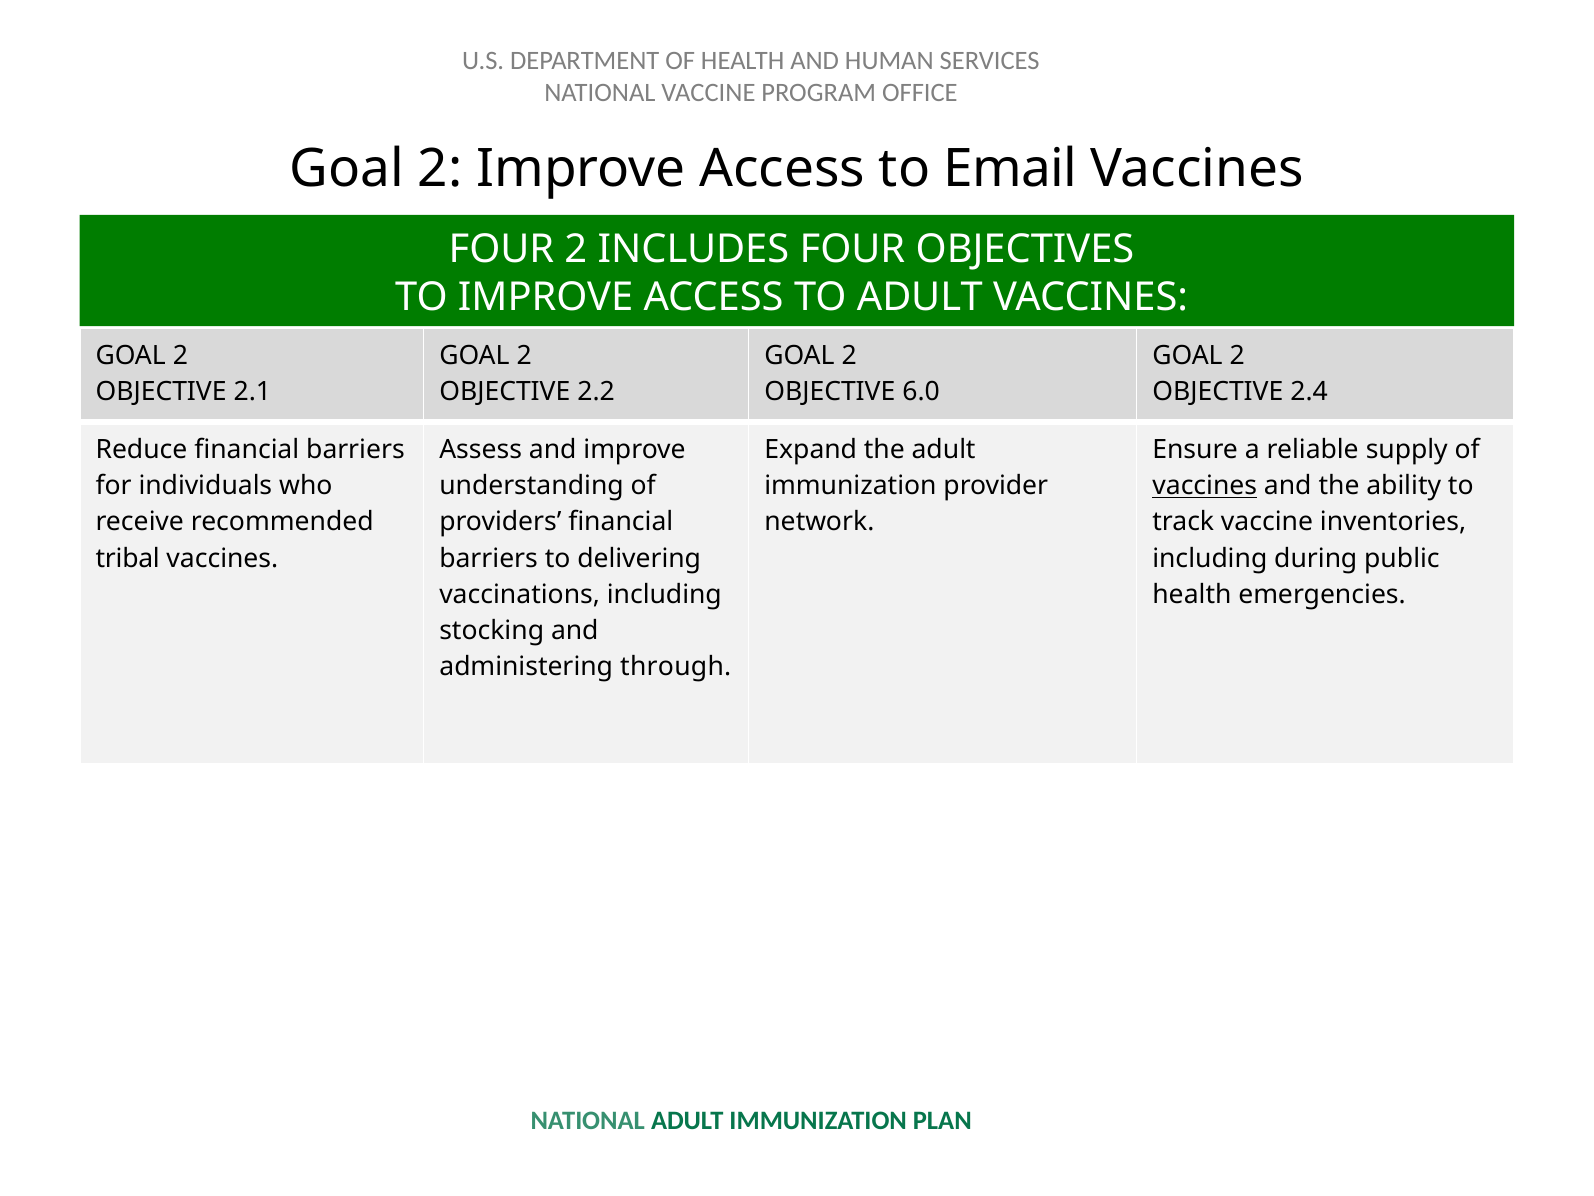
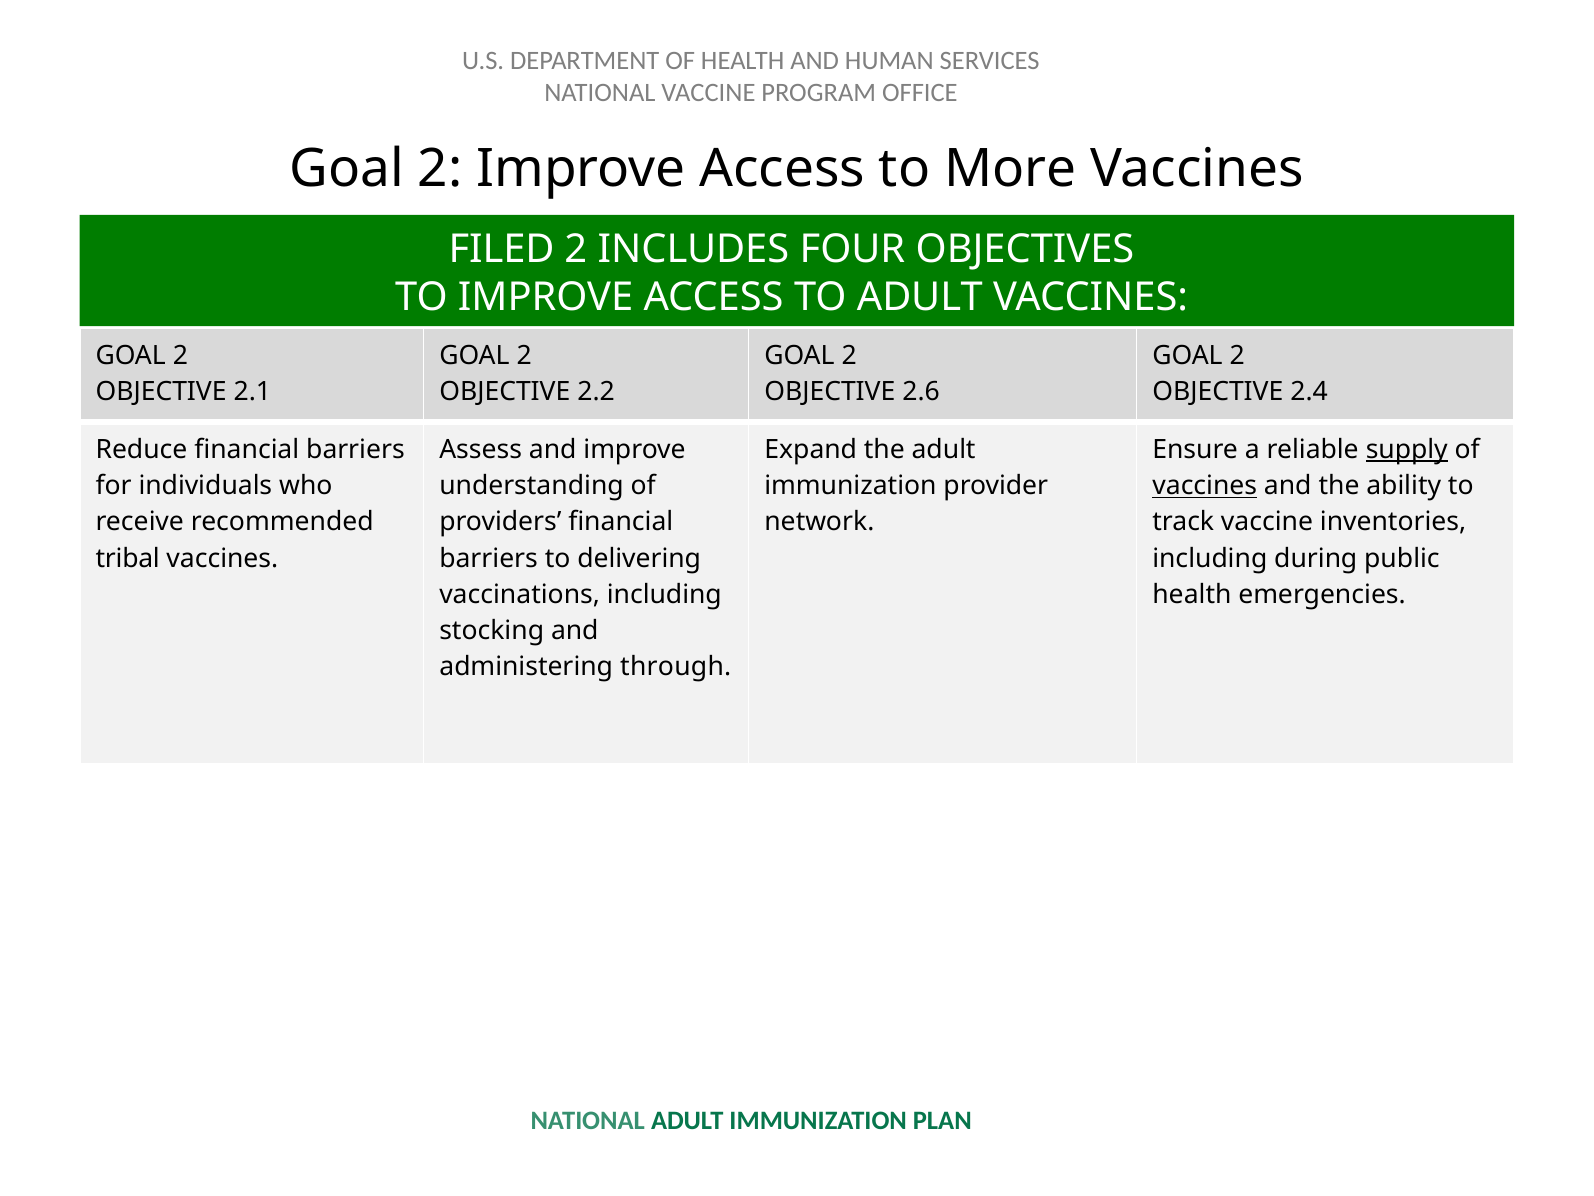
Email: Email -> More (1010, 169)
FOUR: FOUR -> FILED (502, 249)
6.0: 6.0 -> 2.6 (921, 391)
supply underline: none -> present (1407, 450)
